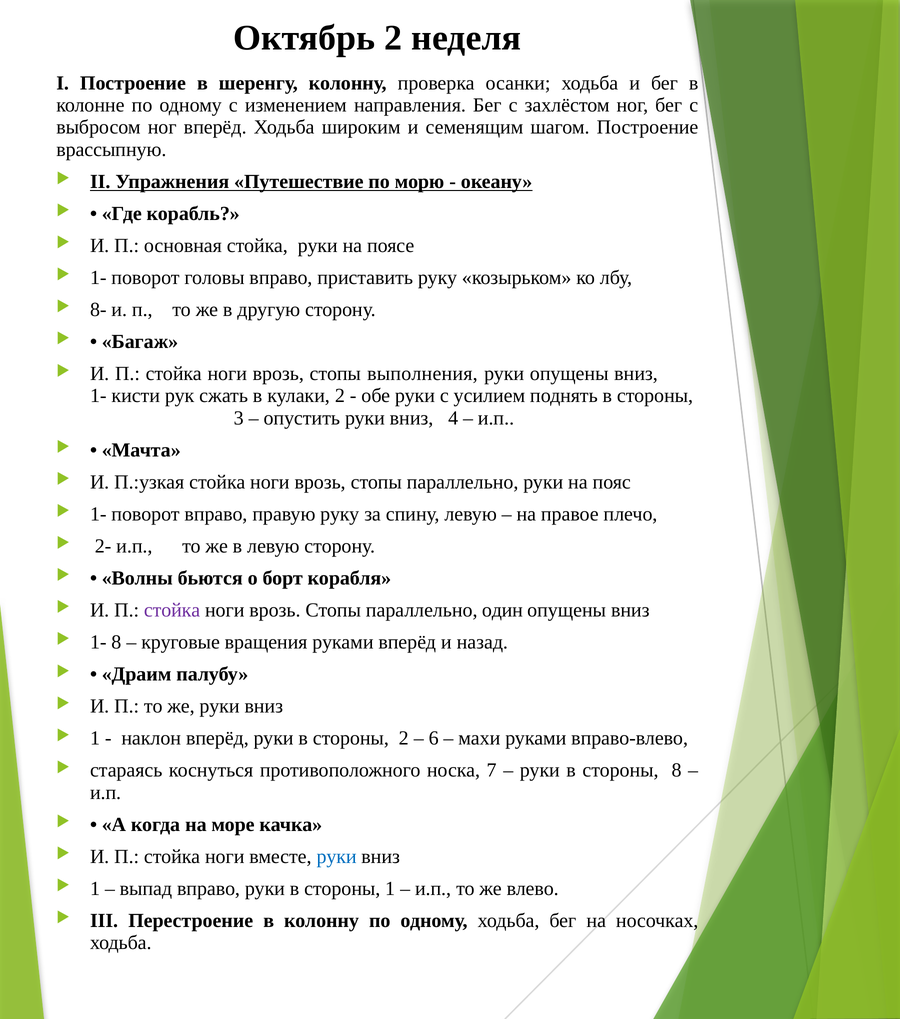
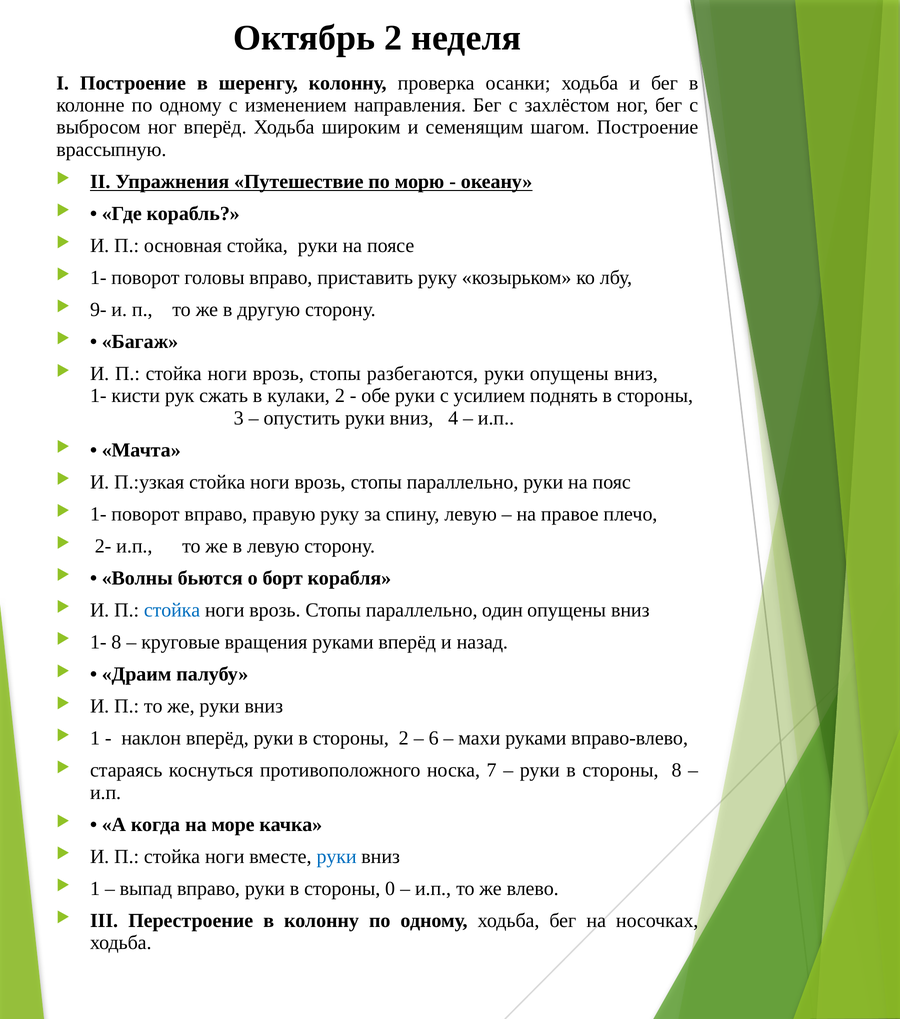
8-: 8- -> 9- (98, 310)
выполнения: выполнения -> разбегаются (422, 374)
стойка colour: purple -> blue (172, 610)
стороны 1: 1 -> 0 (390, 888)
